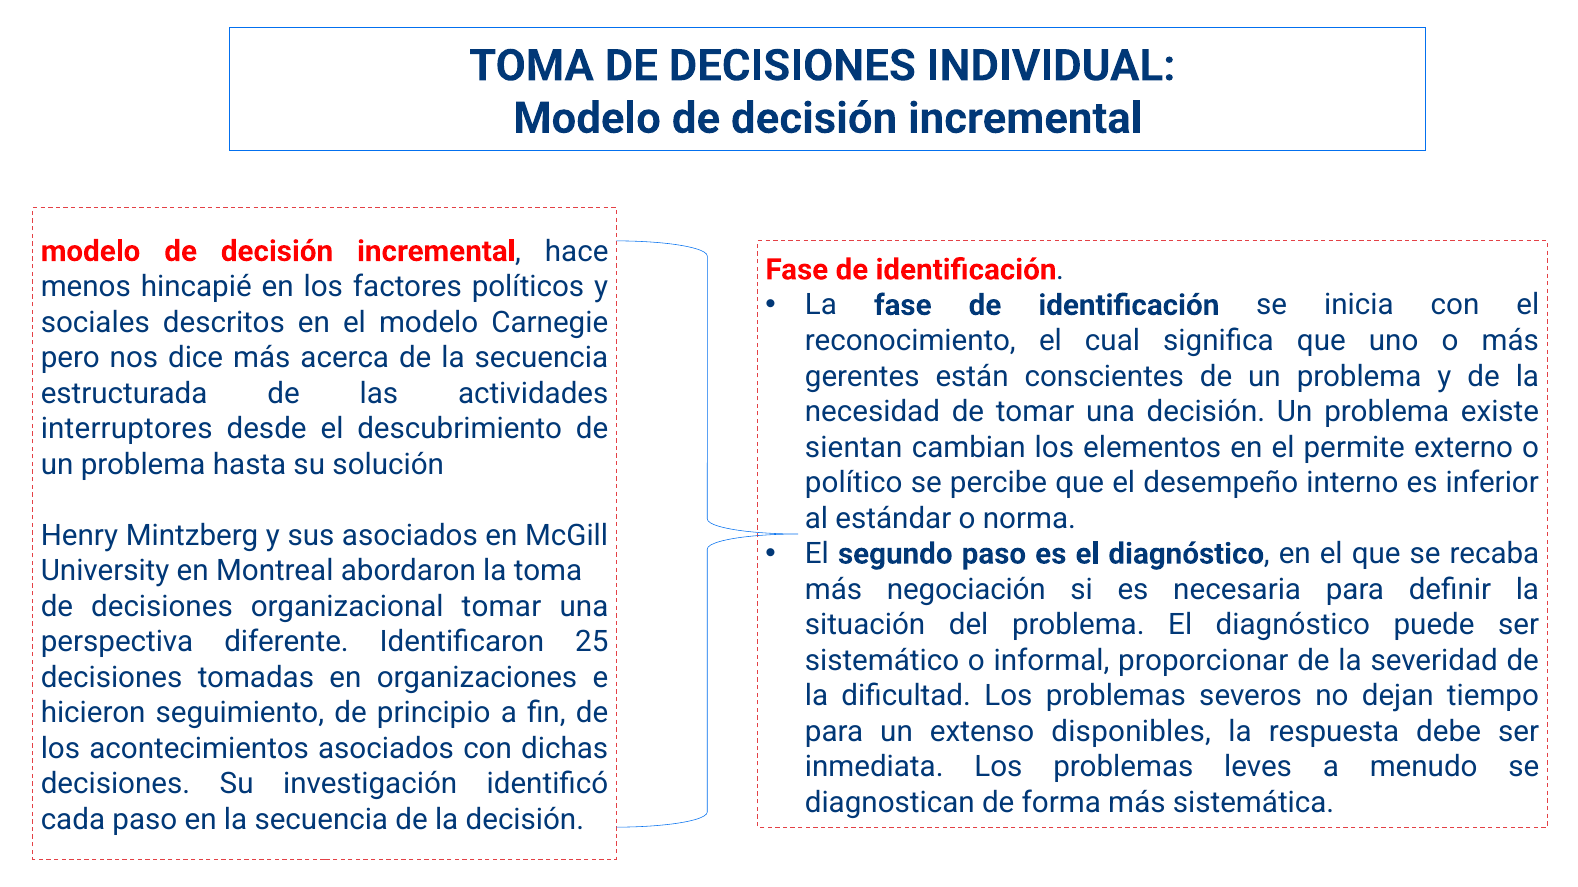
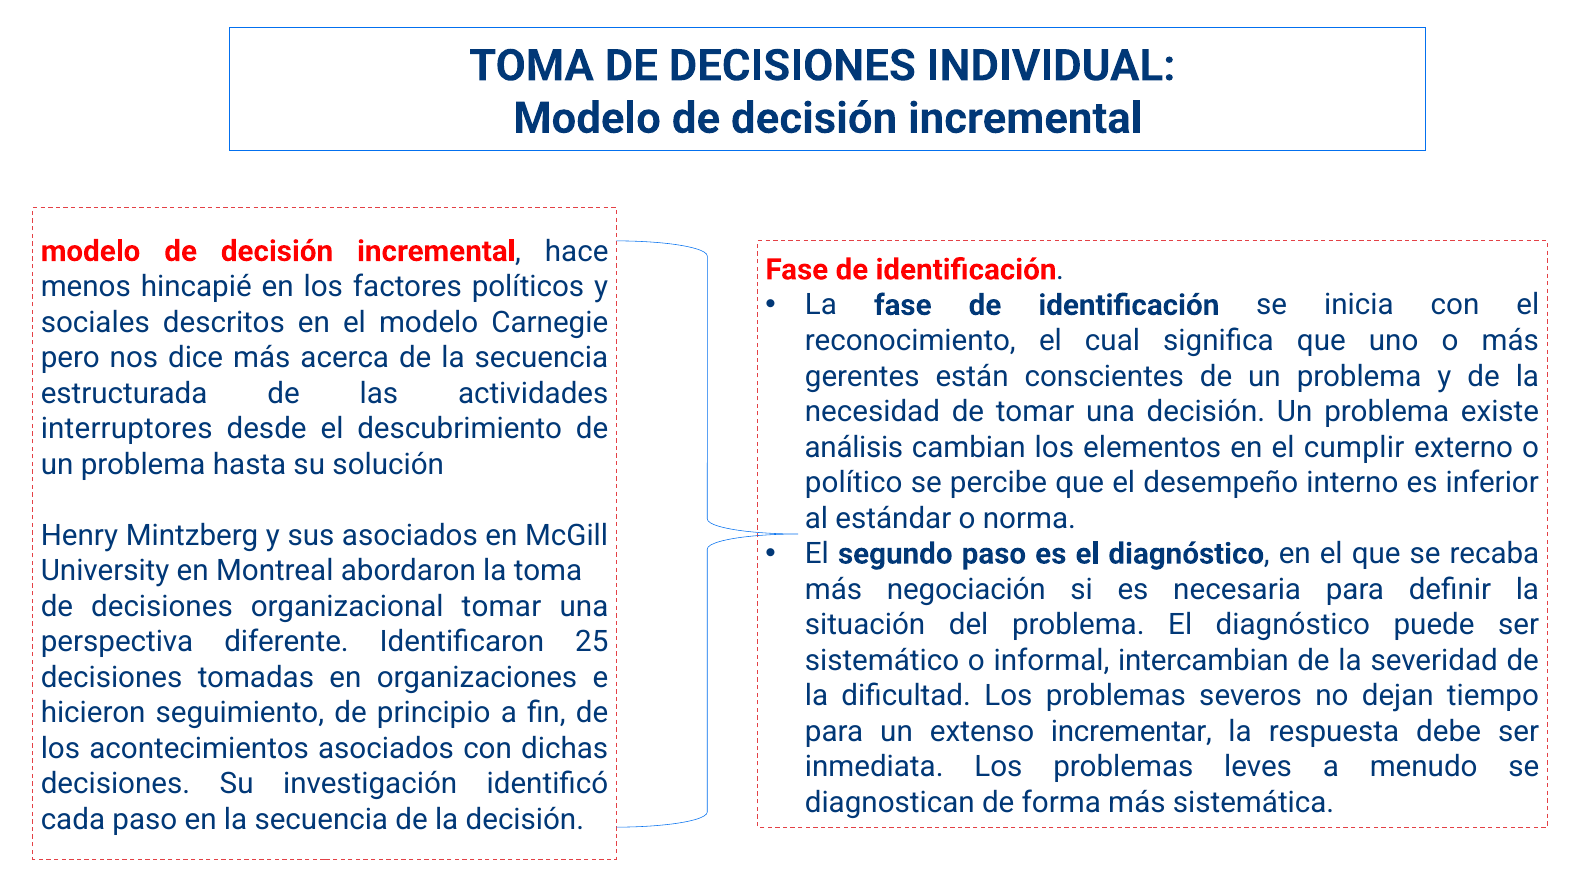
sientan: sientan -> análisis (854, 448)
permite: permite -> cumplir (1354, 448)
proporcionar: proporcionar -> intercambian (1203, 661)
disponibles: disponibles -> incrementar (1131, 732)
